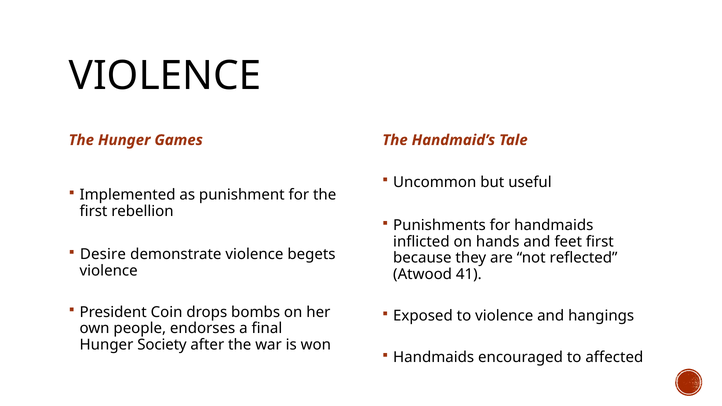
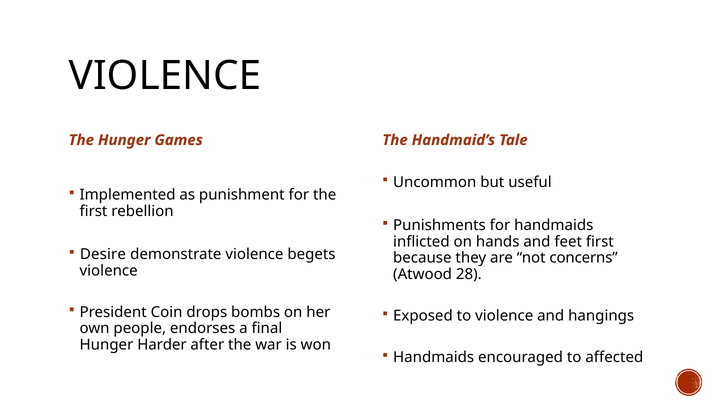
reflected: reflected -> concerns (584, 258)
41: 41 -> 28 (469, 274)
Society: Society -> Harder (162, 345)
